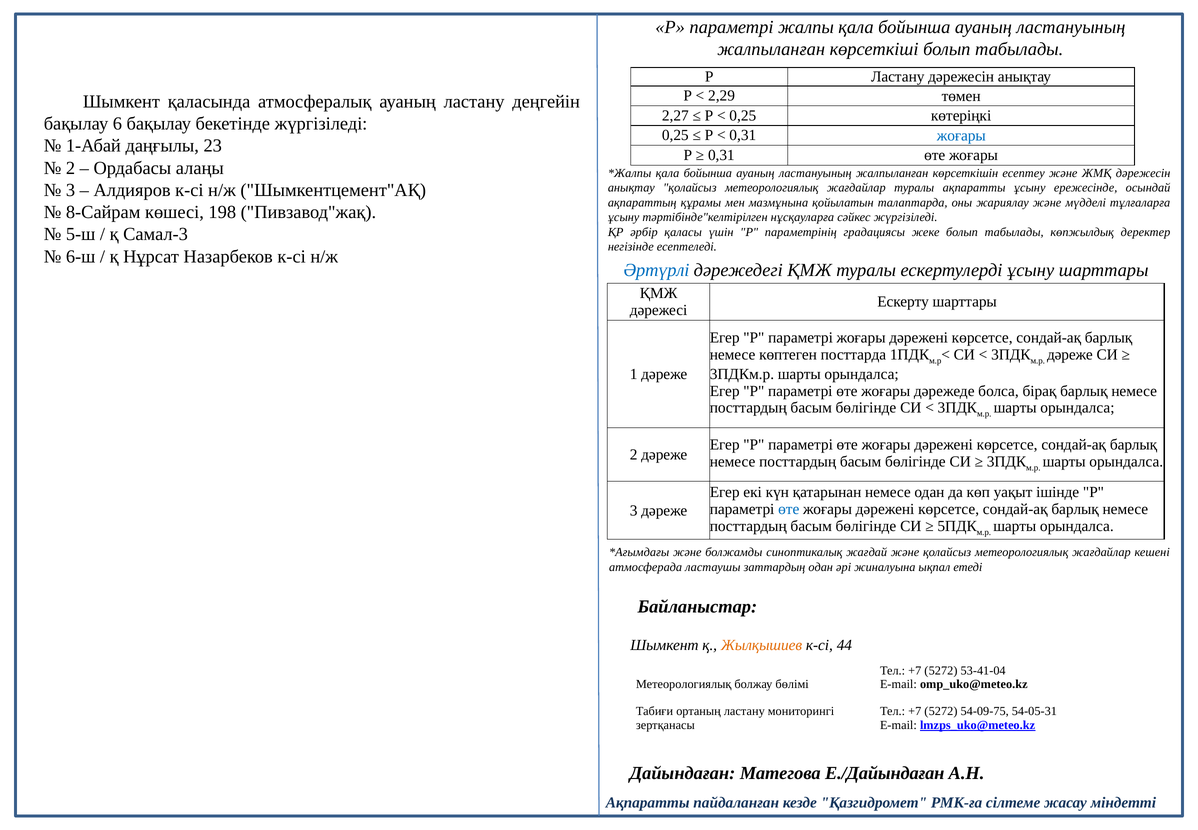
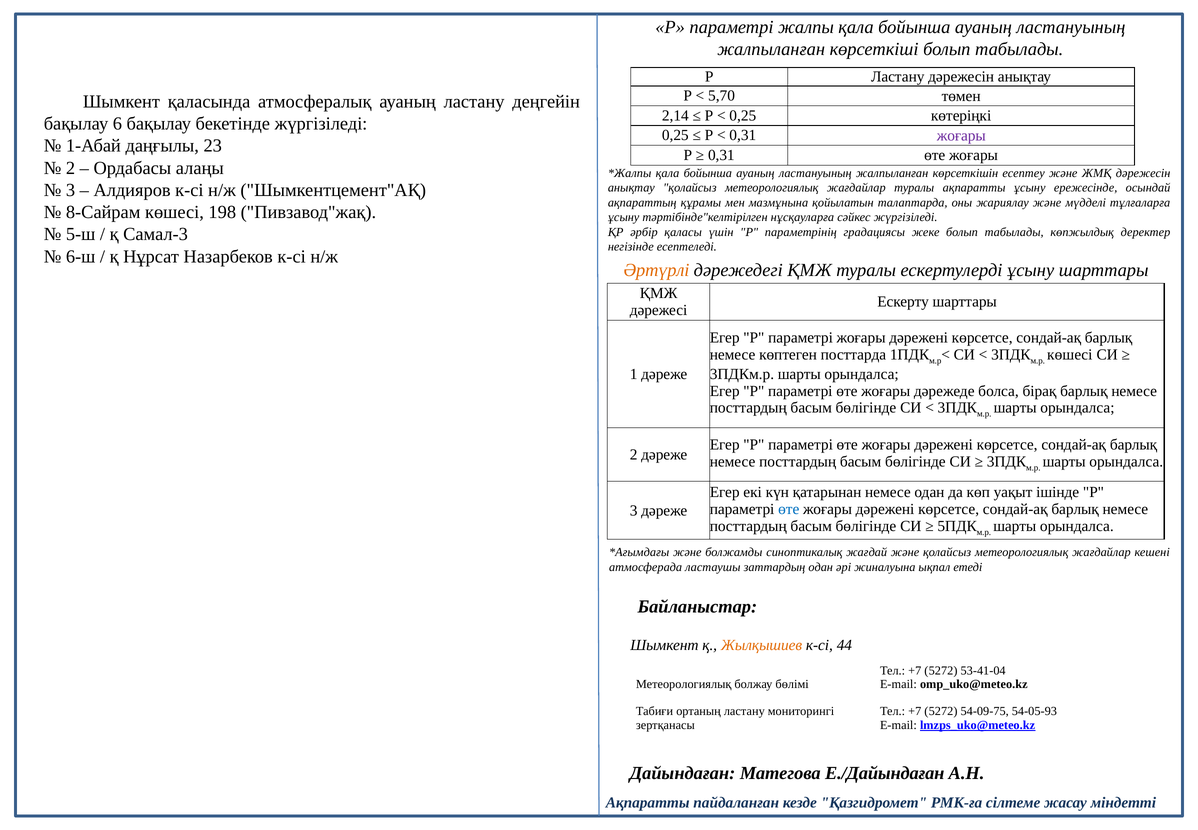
2,29: 2,29 -> 5,70 (722, 96)
2,27: 2,27 -> 2,14 (675, 115)
жоғары colour: blue -> purple (961, 135)
Әртүрлі colour: blue -> orange (656, 270)
дәреже: дәреже -> көшесі (1070, 354)
54-05-31: 54-05-31 -> 54-05-93 (1034, 711)
